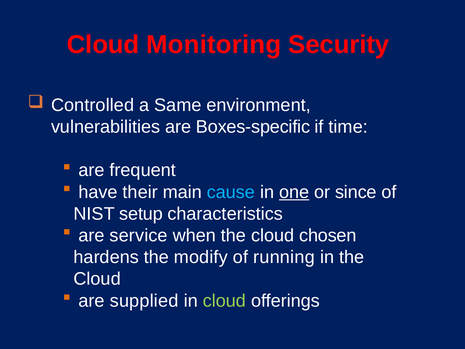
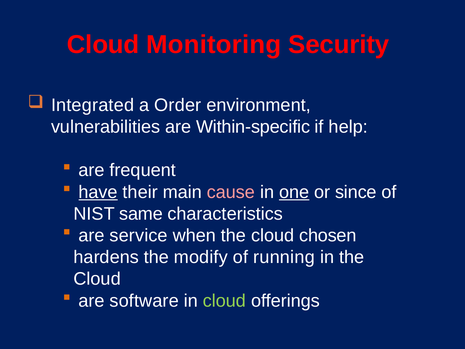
Controlled: Controlled -> Integrated (93, 105)
Same: Same -> Order (178, 105)
Boxes-specific: Boxes-specific -> Within-specific (253, 127)
time: time -> help (348, 127)
have underline: none -> present (98, 192)
cause colour: light blue -> pink (231, 192)
setup: setup -> same (141, 214)
supplied: supplied -> software (144, 301)
